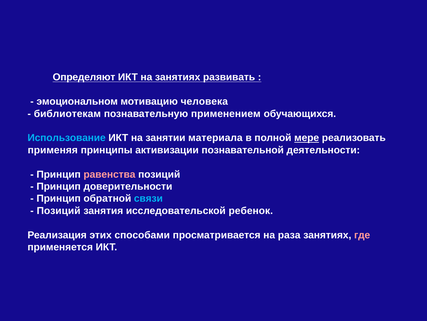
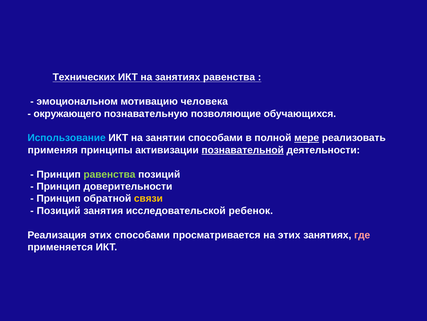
Определяют: Определяют -> Технических (84, 77)
занятиях развивать: развивать -> равенства (229, 77)
библиотекам: библиотекам -> окружающего (67, 113)
применением: применением -> позволяющие (226, 113)
занятии материала: материала -> способами (215, 138)
познавательной underline: none -> present (243, 150)
равенства colour: pink -> light green (109, 174)
связи colour: light blue -> yellow (148, 198)
на раза: раза -> этих (289, 234)
